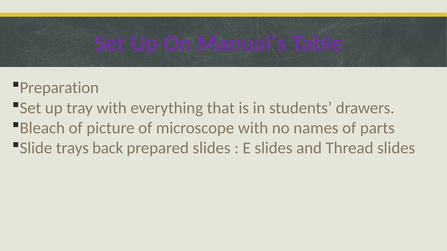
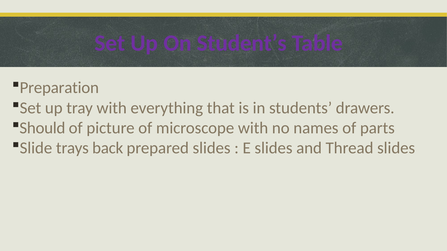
Manual’s: Manual’s -> Student’s (242, 43)
Bleach: Bleach -> Should (42, 128)
